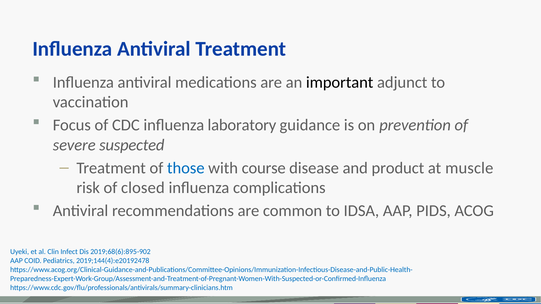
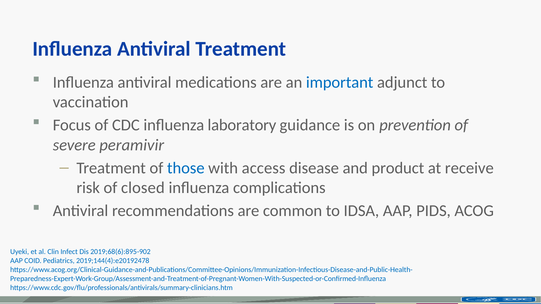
important colour: black -> blue (340, 82)
suspected: suspected -> peramivir (132, 145)
course: course -> access (264, 168)
muscle: muscle -> receive (469, 168)
